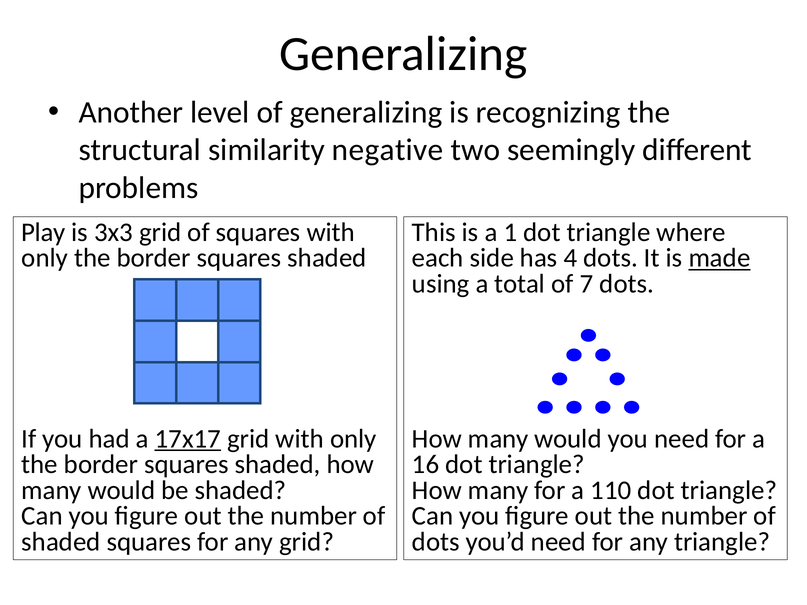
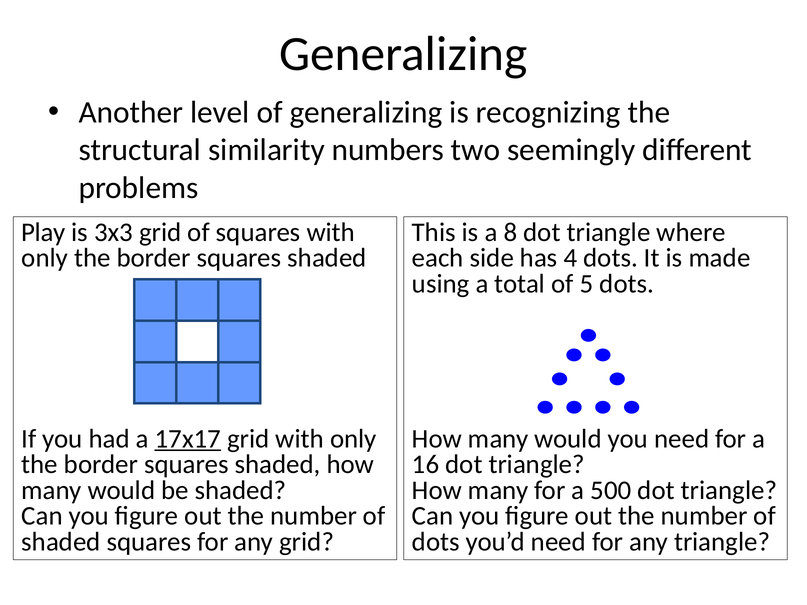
negative: negative -> numbers (388, 150)
1: 1 -> 8 (510, 232)
made underline: present -> none (719, 258)
7: 7 -> 5 (586, 284)
110: 110 -> 500 (611, 491)
